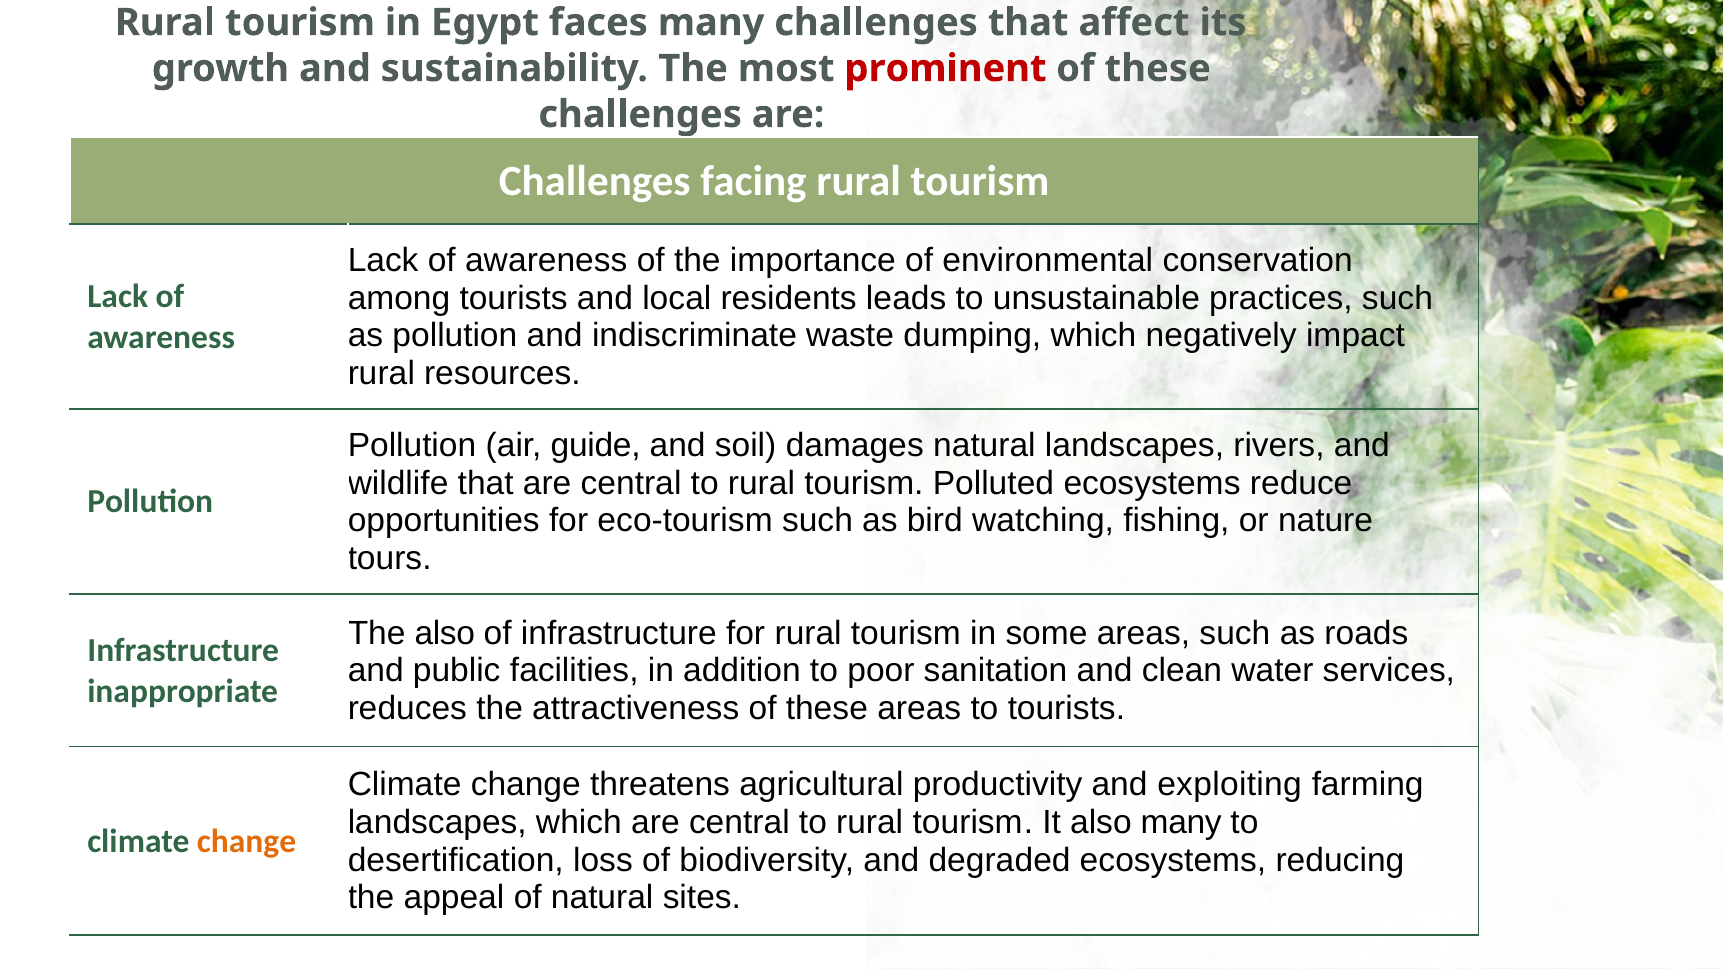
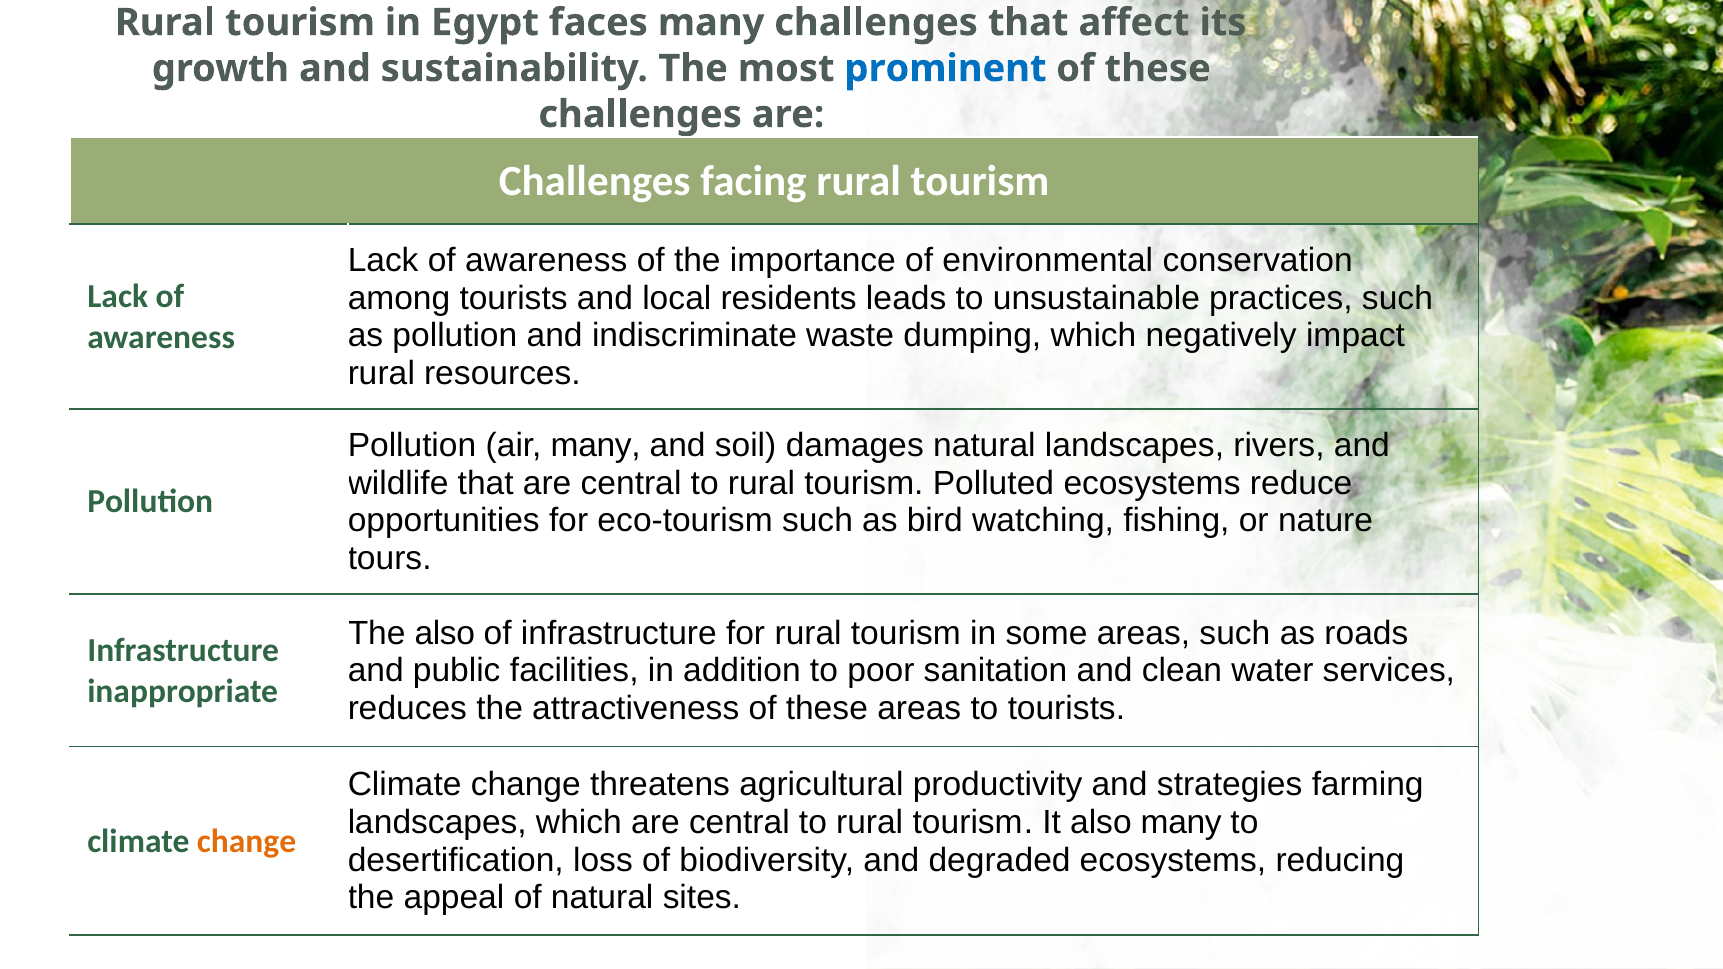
prominent colour: red -> blue (945, 69)
air guide: guide -> many (596, 446)
exploiting: exploiting -> strategies (1230, 785)
